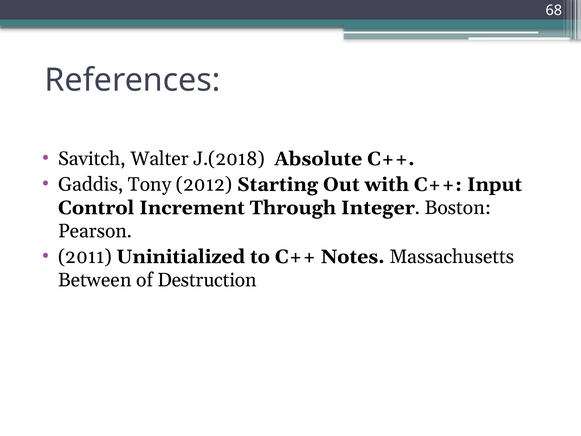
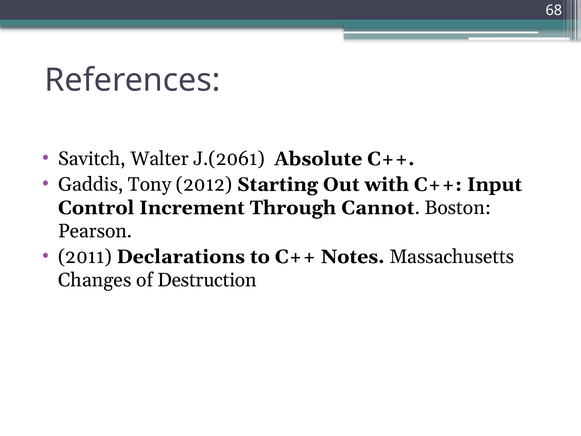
J.(2018: J.(2018 -> J.(2061 (229, 159)
Integer: Integer -> Cannot (378, 208)
Uninitialized: Uninitialized -> Declarations (181, 257)
Between: Between -> Changes (95, 280)
